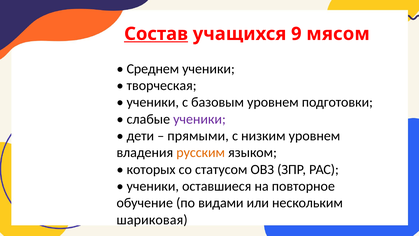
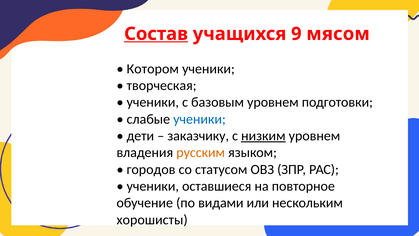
Среднем: Среднем -> Котором (153, 69)
ученики colour: purple -> blue (199, 119)
прямыми: прямыми -> заказчику (198, 136)
низким underline: none -> present (263, 136)
которых: которых -> городов (151, 169)
шариковая: шариковая -> хорошисты (152, 220)
